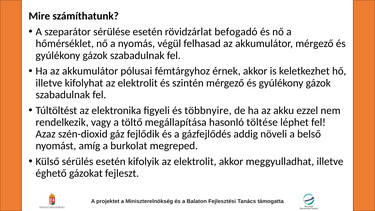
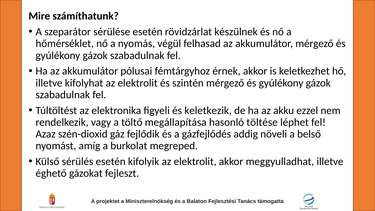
befogadó: befogadó -> készülnek (236, 32)
többnyire: többnyire -> keletkezik (208, 110)
